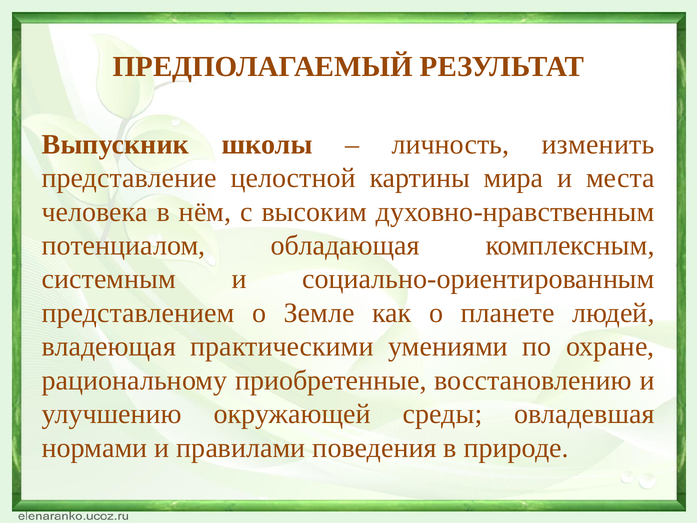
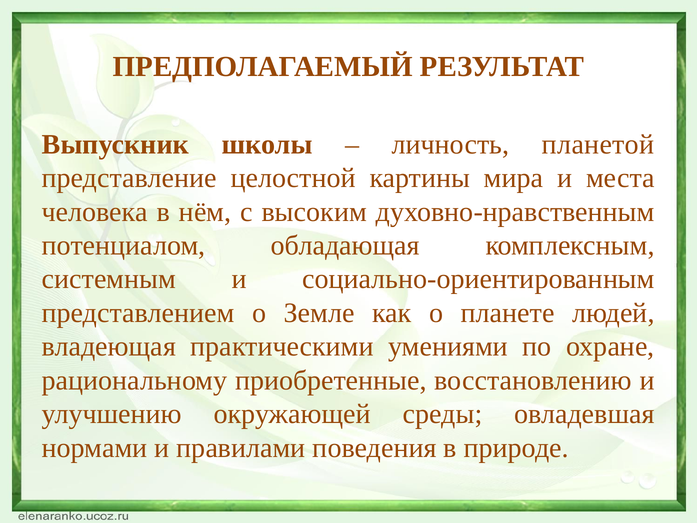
изменить: изменить -> планетой (598, 144)
